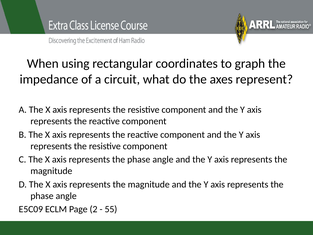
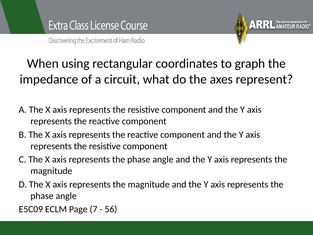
2: 2 -> 7 (94, 209)
55: 55 -> 56 (111, 209)
